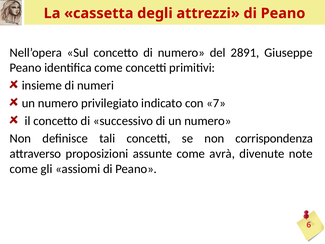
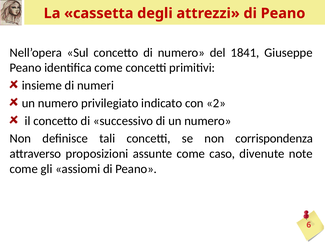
2891: 2891 -> 1841 (245, 53)
7: 7 -> 2 (216, 103)
avrà: avrà -> caso (222, 154)
